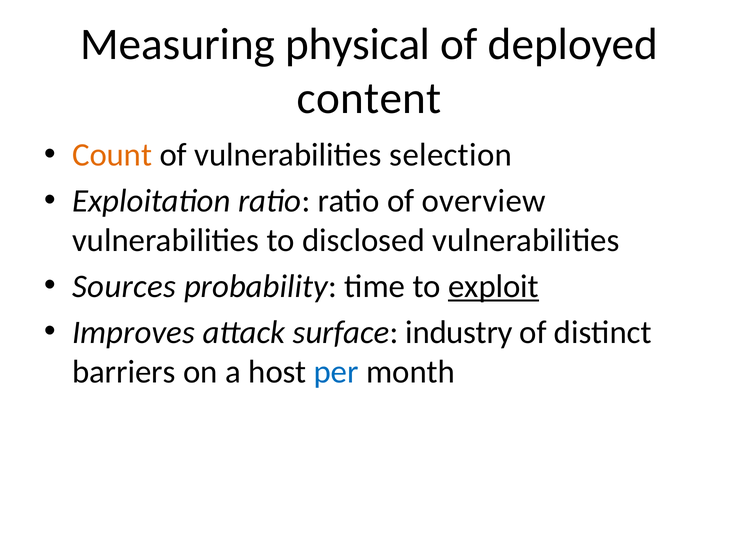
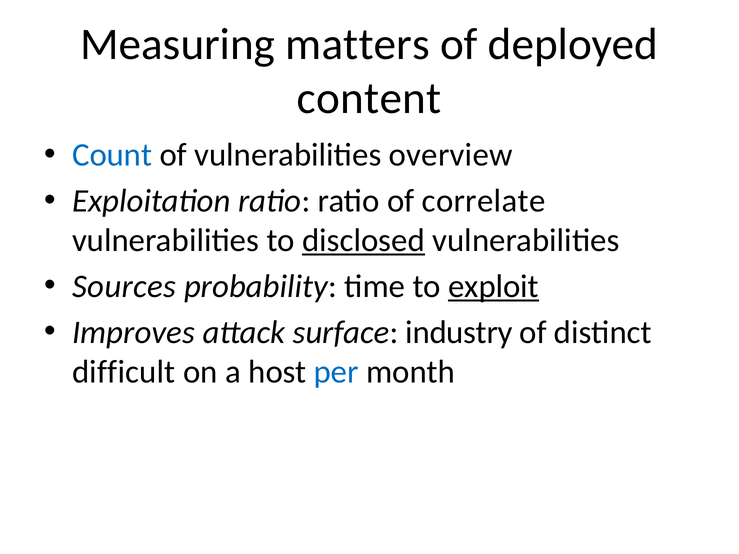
physical: physical -> matters (358, 44)
Count colour: orange -> blue (112, 155)
selection: selection -> overview (451, 155)
overview: overview -> correlate (484, 201)
disclosed underline: none -> present (363, 240)
barriers: barriers -> difficult (124, 372)
